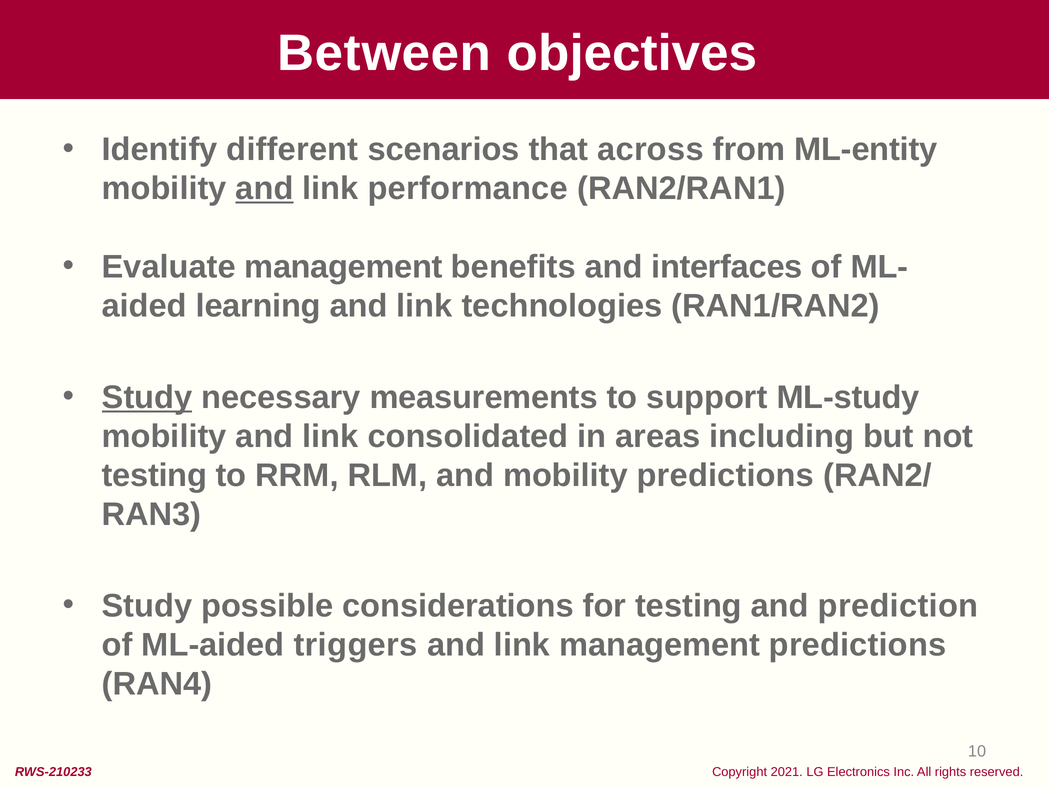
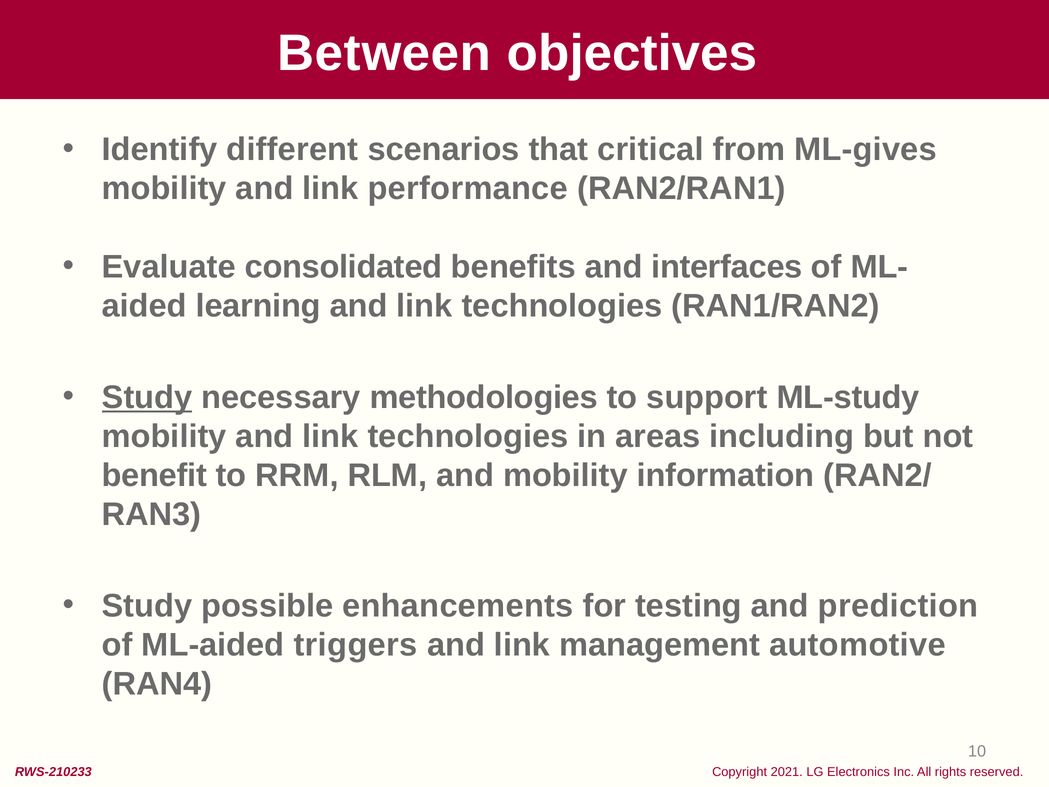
across: across -> critical (650, 149)
ML-entity: ML-entity -> ML-gives (866, 149)
and underline: present -> none (264, 189)
Evaluate management: management -> consolidated (344, 267)
measurements: measurements -> methodologies (484, 397)
mobility and link consolidated: consolidated -> technologies (468, 436)
testing: testing -> benefit (154, 475)
mobility predictions: predictions -> information (726, 475)
considerations: considerations -> enhancements (458, 606)
management predictions: predictions -> automotive (857, 645)
